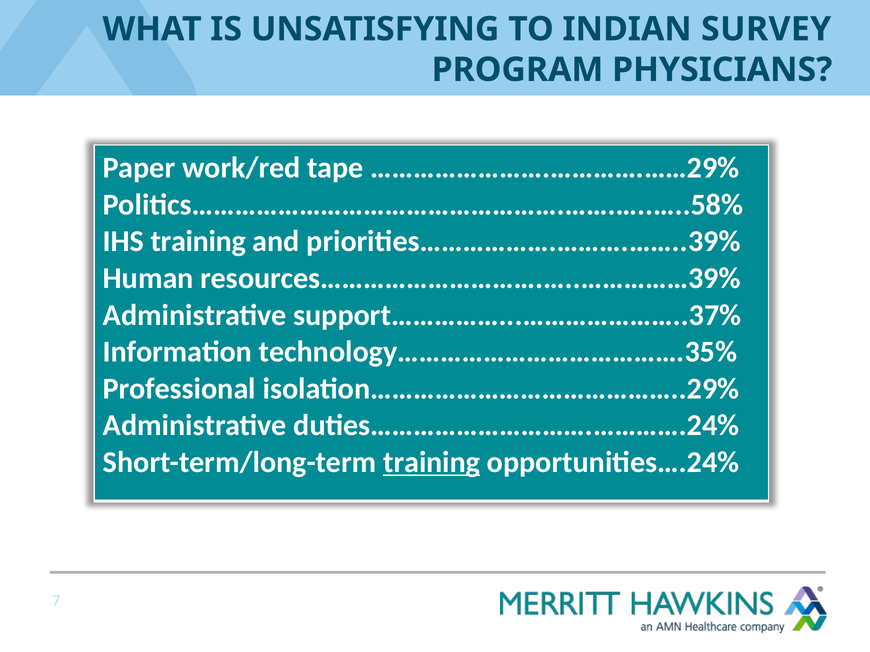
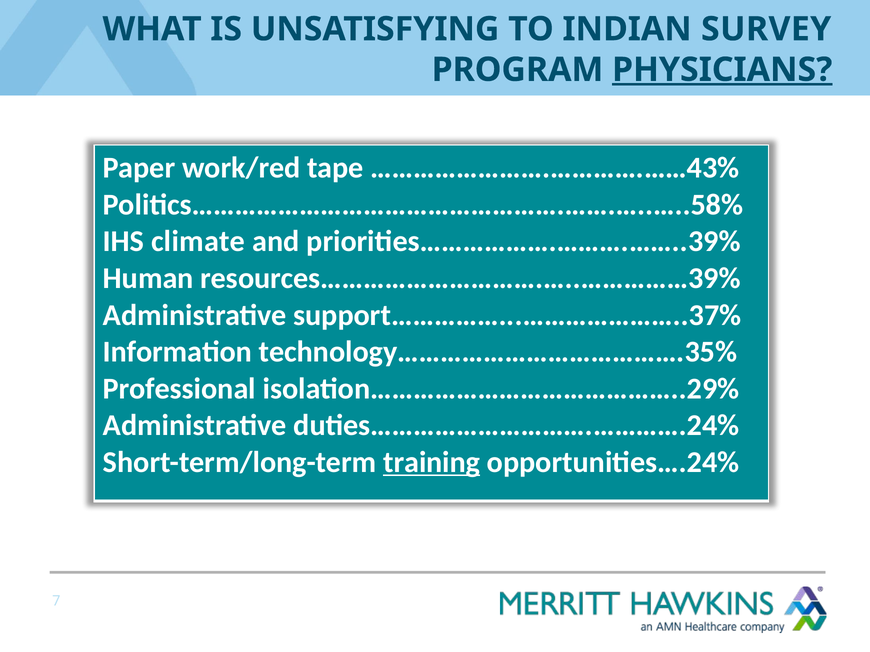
PHYSICIANS underline: none -> present (722, 70)
…………………….………….……29%: …………………….………….……29% -> …………………….………….……43% (555, 168)
IHS training: training -> climate (198, 242)
